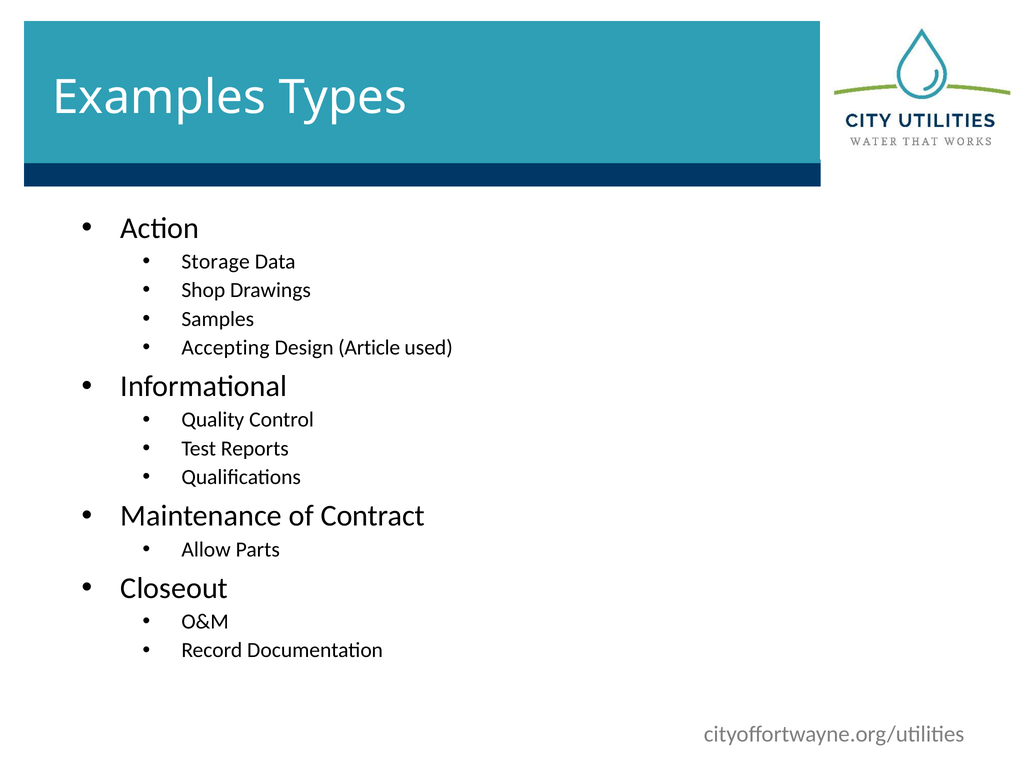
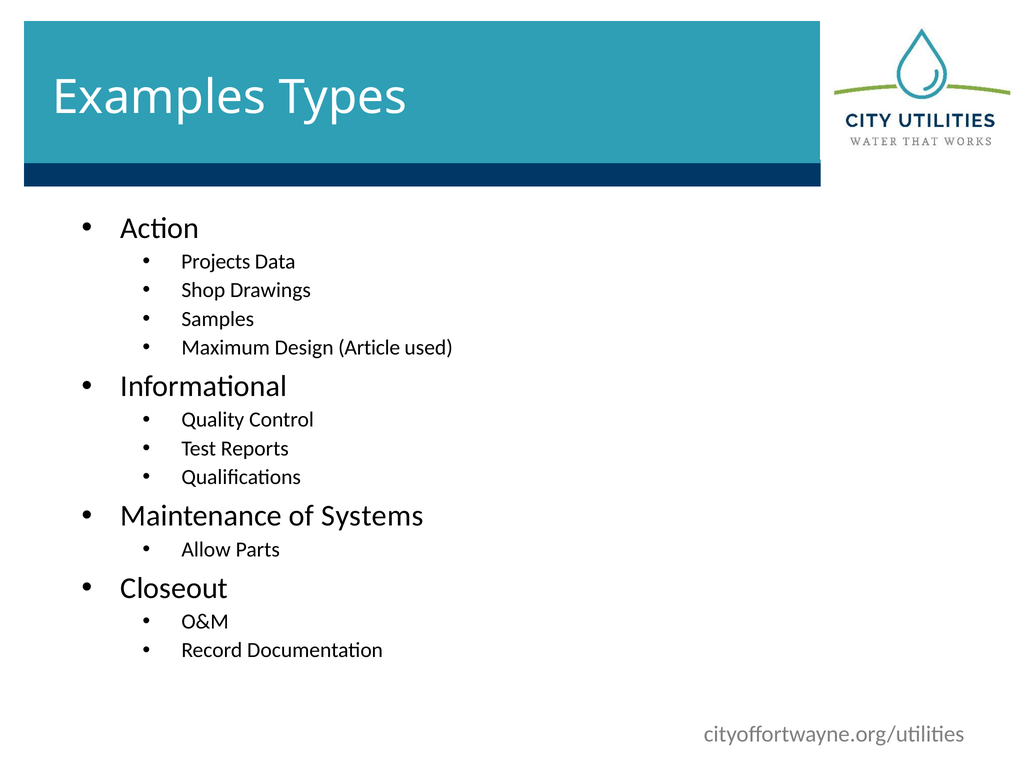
Storage: Storage -> Projects (216, 262)
Accepting: Accepting -> Maximum (226, 348)
Contract: Contract -> Systems (372, 516)
